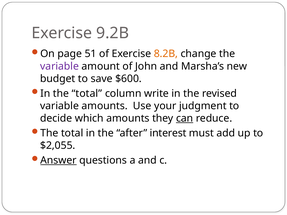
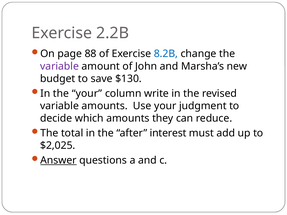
9.2B: 9.2B -> 2.2B (113, 33)
51: 51 -> 88 (91, 54)
8.2B colour: orange -> blue (166, 54)
$600: $600 -> $130 (128, 79)
In the total: total -> your (87, 94)
can underline: present -> none (185, 118)
$2,055: $2,055 -> $2,025 (58, 146)
